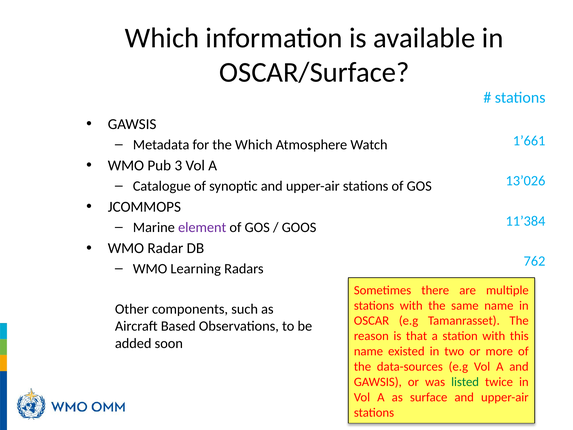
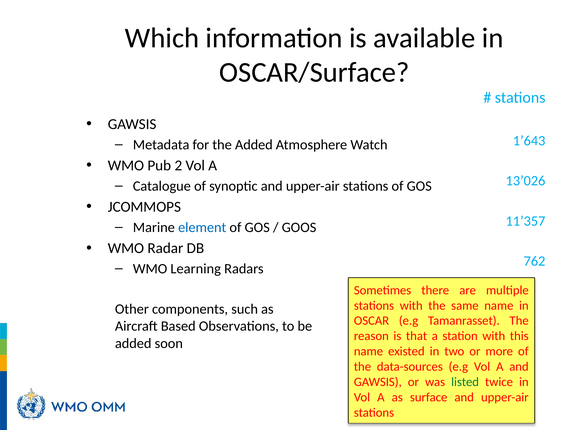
1’661: 1’661 -> 1’643 (529, 141)
the Which: Which -> Added (254, 145)
3: 3 -> 2 (178, 165)
11’384: 11’384 -> 11’357 (526, 221)
element colour: purple -> blue (202, 227)
